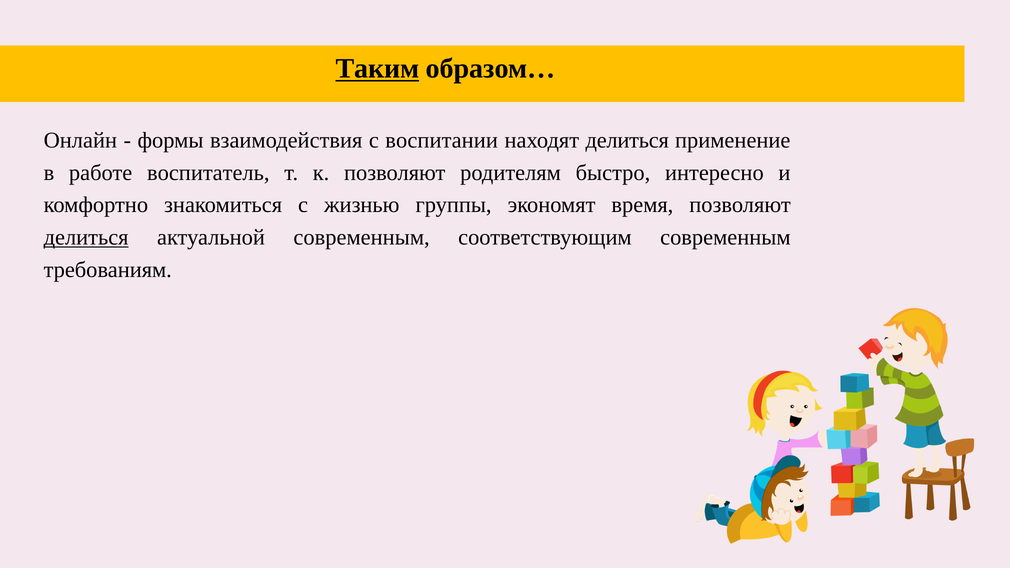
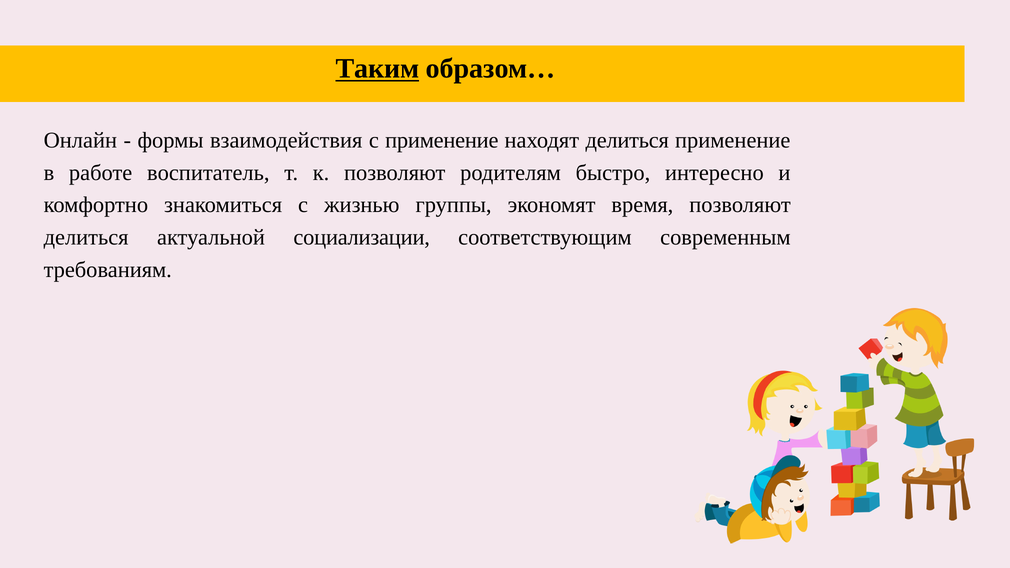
с воспитании: воспитании -> применение (442, 140)
делиться underline: present -> none (86, 237)
актуальной современным: современным -> социализации (362, 237)
